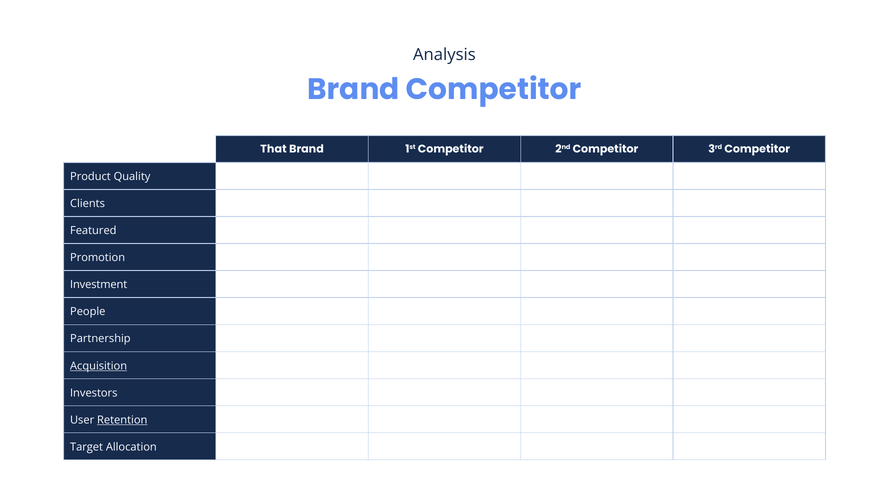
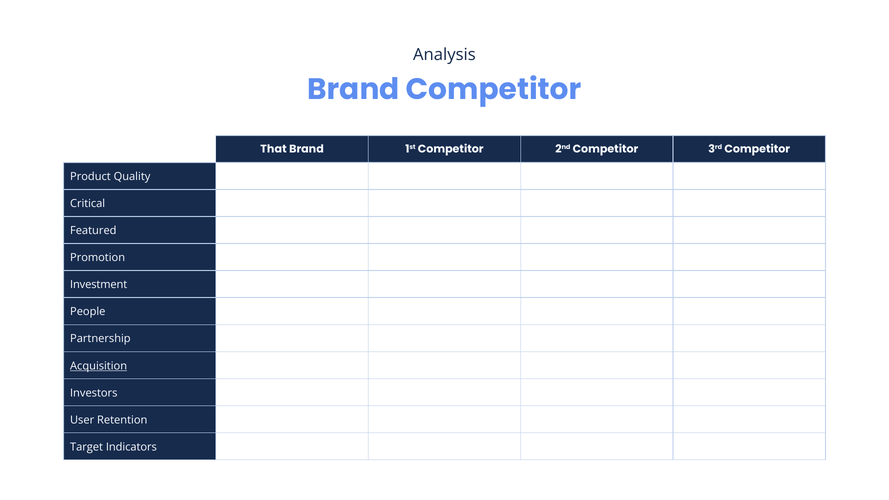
Clients: Clients -> Critical (88, 204)
Retention underline: present -> none (122, 420)
Allocation: Allocation -> Indicators (131, 447)
